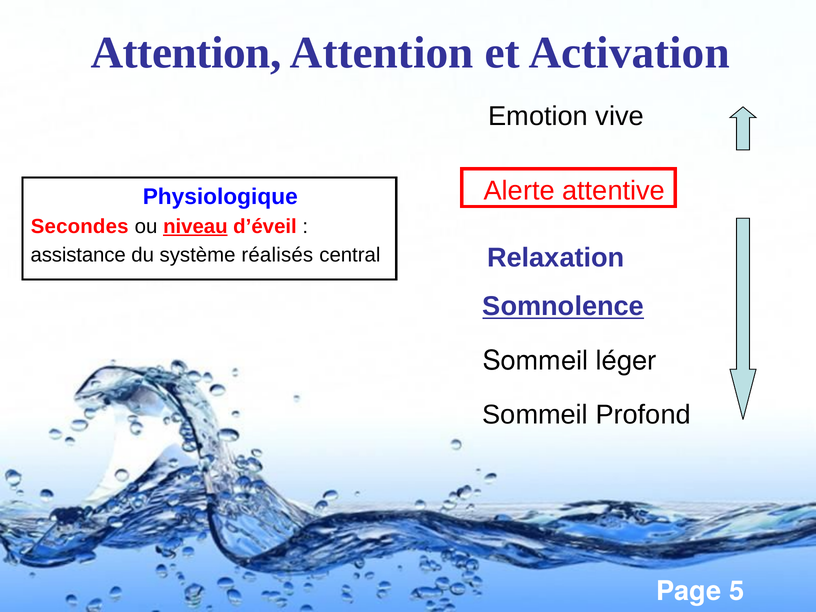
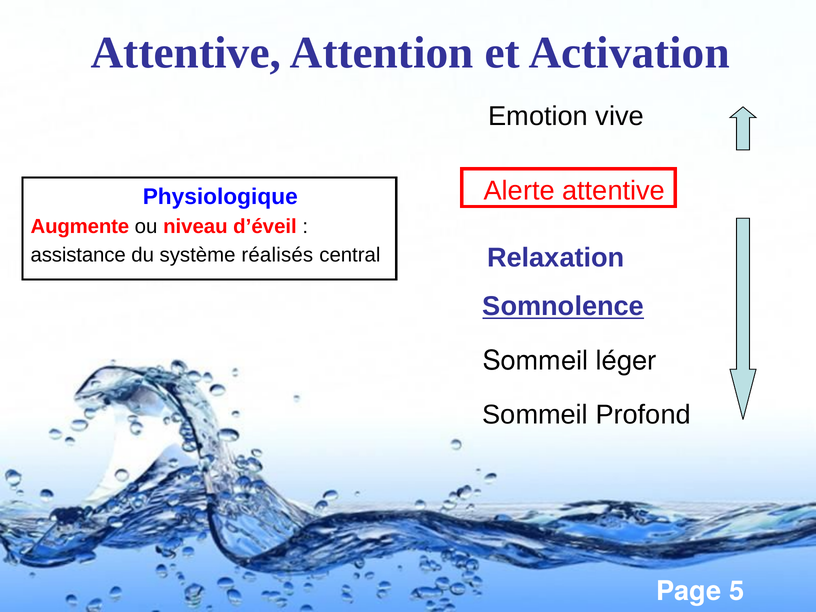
Attention: Attention -> Attentive (186, 53)
Secondes: Secondes -> Augmente (80, 227)
niveau underline: present -> none (195, 227)
